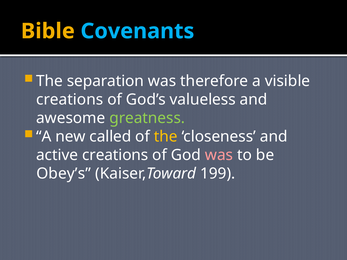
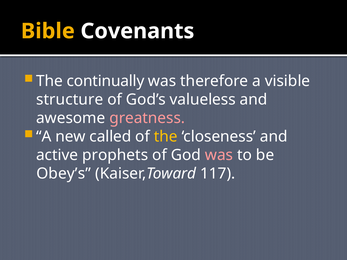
Covenants colour: light blue -> white (137, 31)
separation: separation -> continually (106, 81)
creations: creations -> structure (70, 100)
greatness colour: light green -> pink (147, 118)
active creations: creations -> prophets (115, 155)
199: 199 -> 117 (218, 174)
